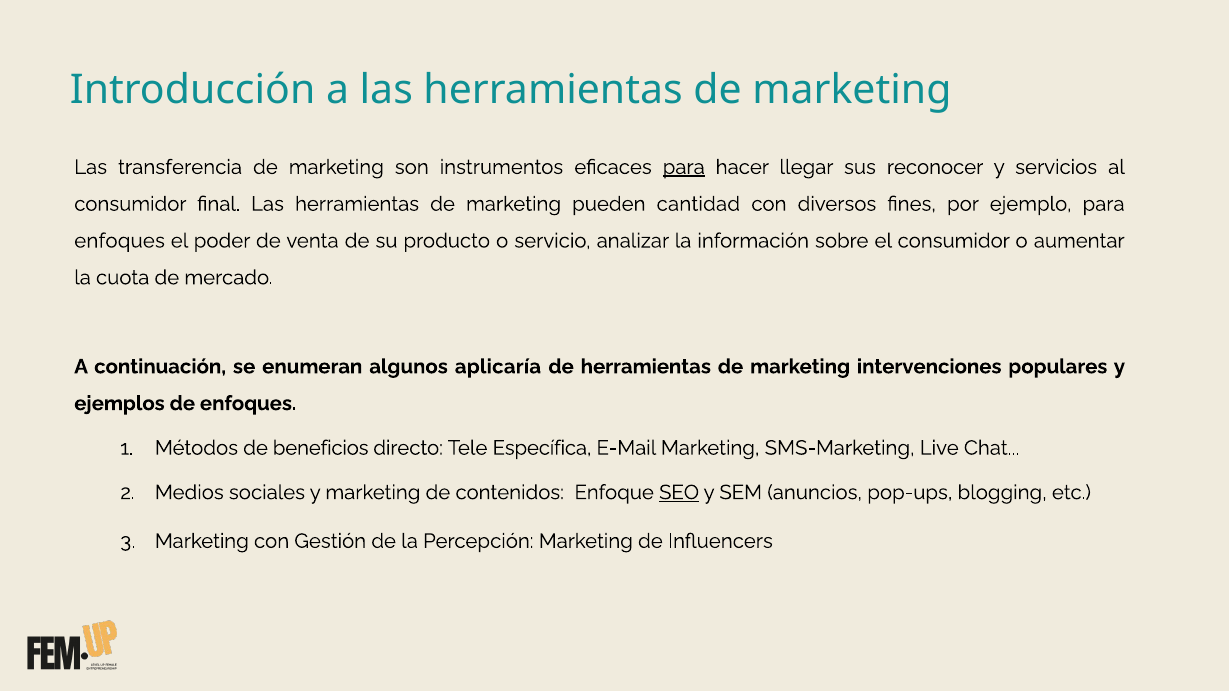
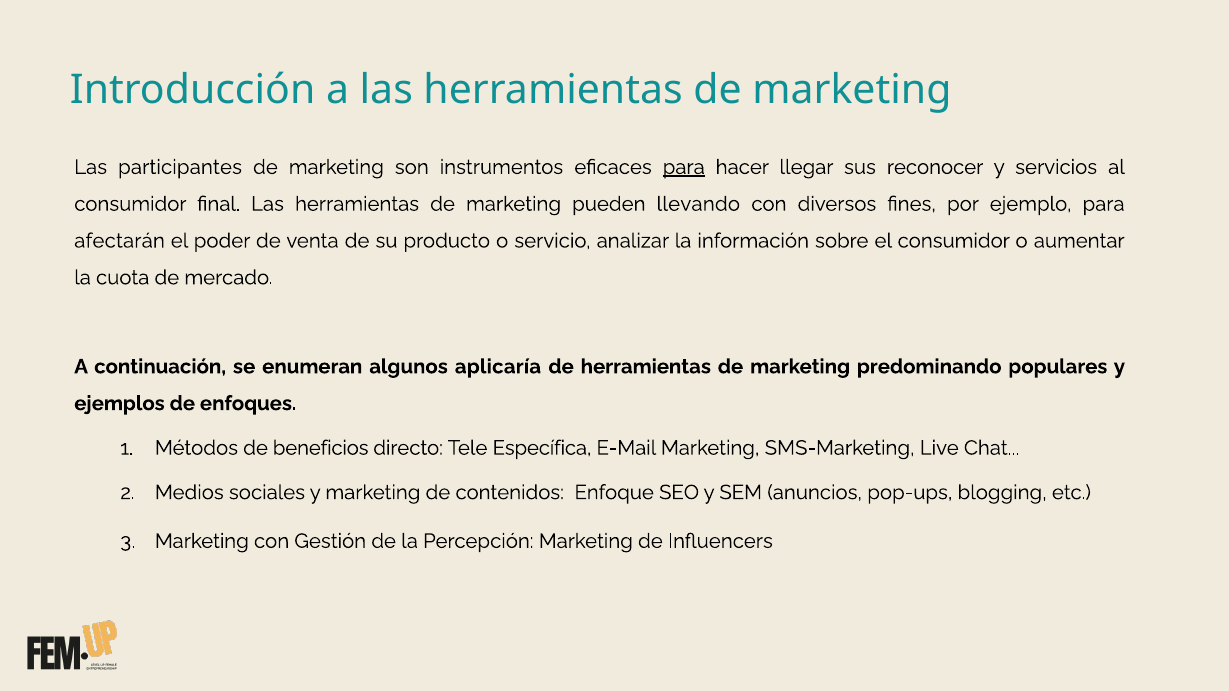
transferencia: transferencia -> participantes (180, 167)
cantidad: cantidad -> llevando (698, 204)
enfoques: enfoques -> afectarán (120, 241)
intervenciones: intervenciones -> predominando (929, 367)
SEO underline: present -> none (679, 493)
